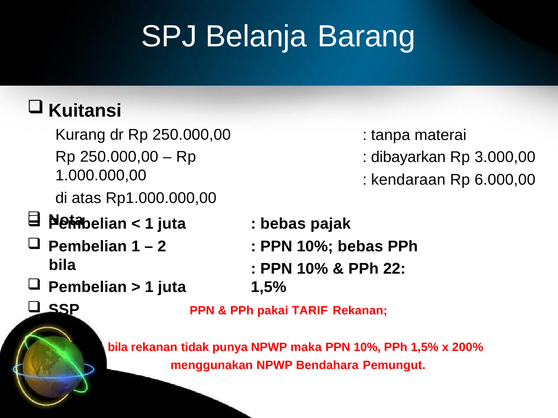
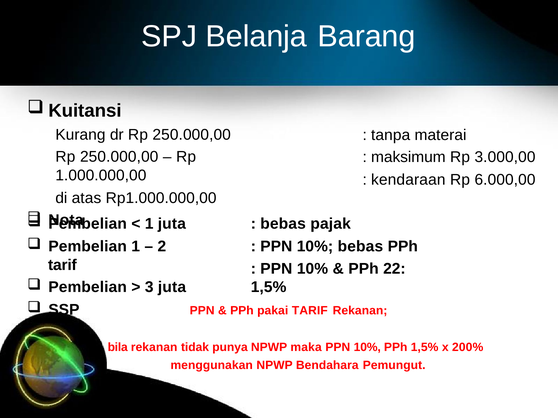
dibayarkan: dibayarkan -> maksimum (408, 157)
bila: bila -> tarif (62, 265)
1: 1 -> 3 (149, 288)
